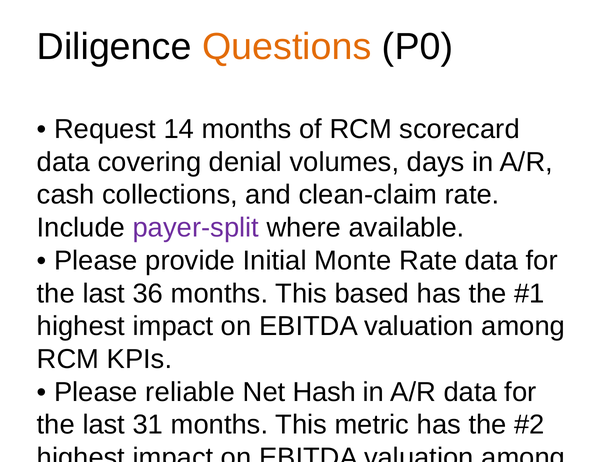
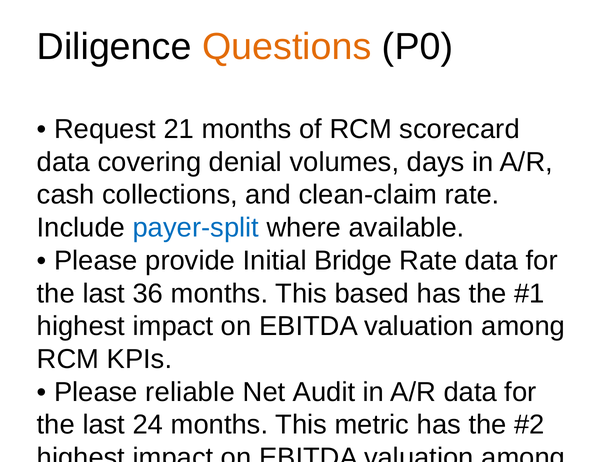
14: 14 -> 21 (179, 129)
payer-split colour: purple -> blue (196, 228)
Monte: Monte -> Bridge (353, 261)
Hash: Hash -> Audit (324, 392)
31: 31 -> 24 (148, 425)
